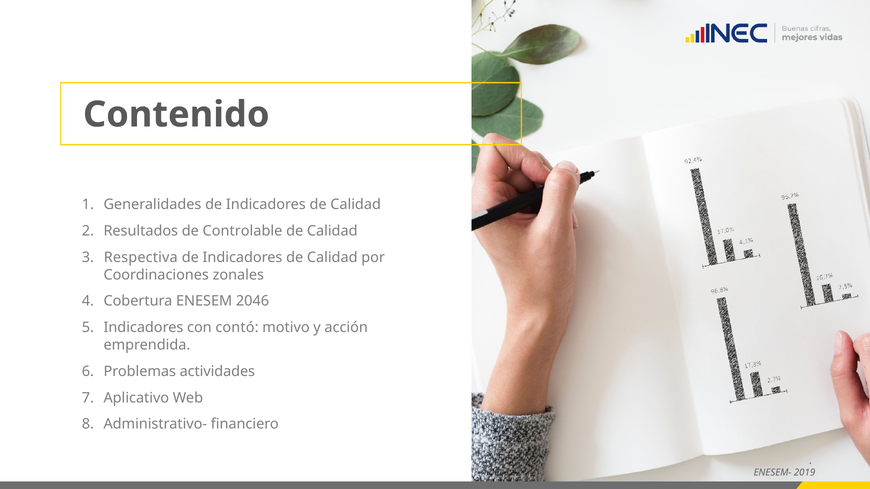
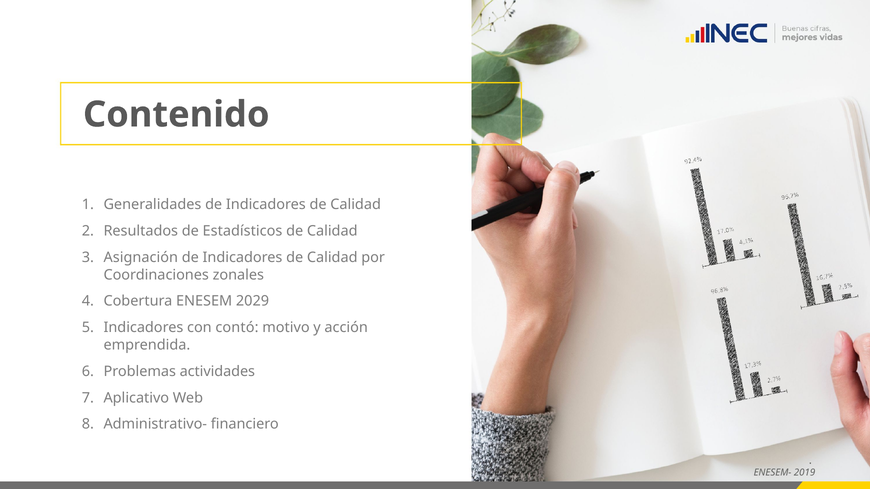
Controlable: Controlable -> Estadísticos (242, 231)
Respectiva: Respectiva -> Asignación (141, 258)
2046: 2046 -> 2029 (253, 301)
